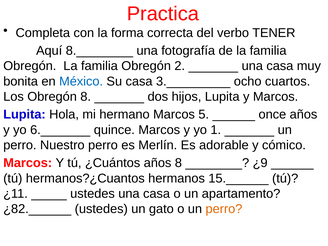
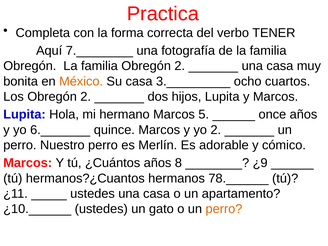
8.________: 8.________ -> 7.________ (99, 51)
México colour: blue -> orange (81, 81)
Los Obregón 8: 8 -> 2 (86, 97)
yo 1: 1 -> 2 (216, 130)
15.______: 15.______ -> 78.______ (238, 178)
¿82.______: ¿82.______ -> ¿10.______ (37, 209)
